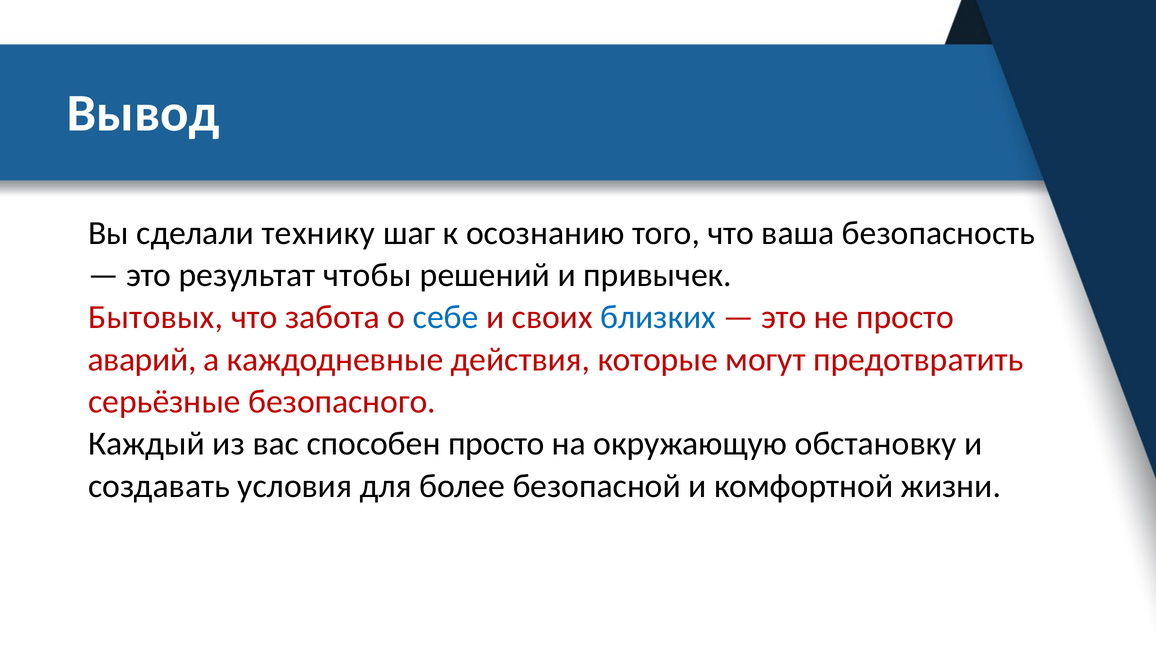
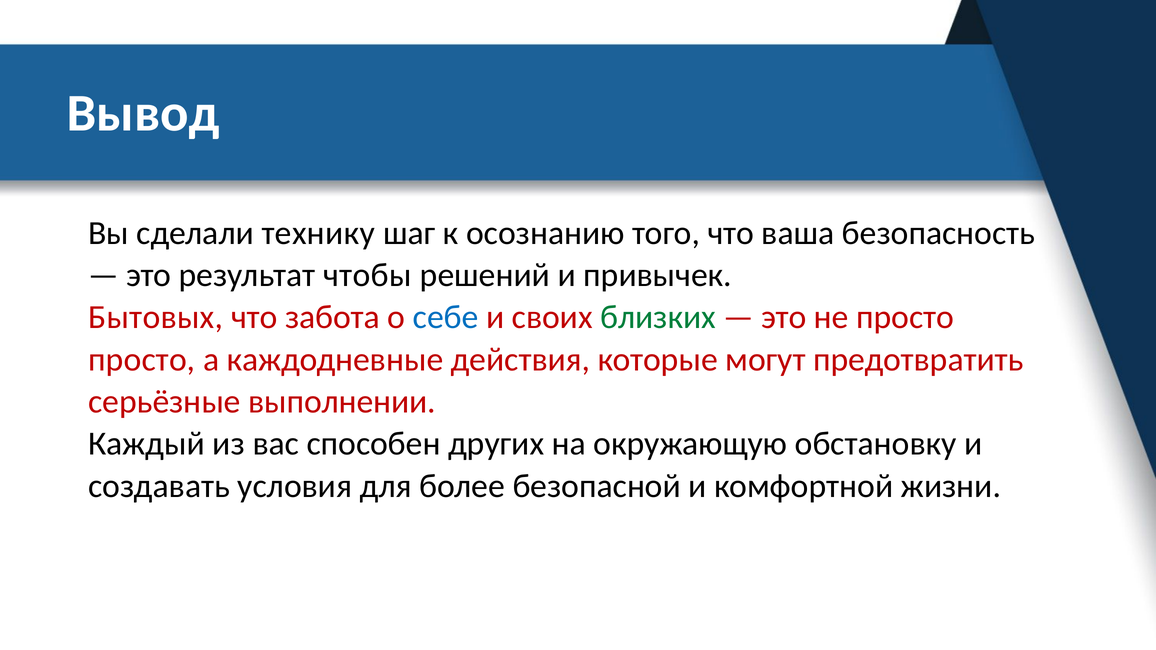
близких colour: blue -> green (658, 317)
аварий: аварий -> просто (142, 360)
безопасного: безопасного -> выполнении (342, 402)
способен просто: просто -> других (496, 444)
